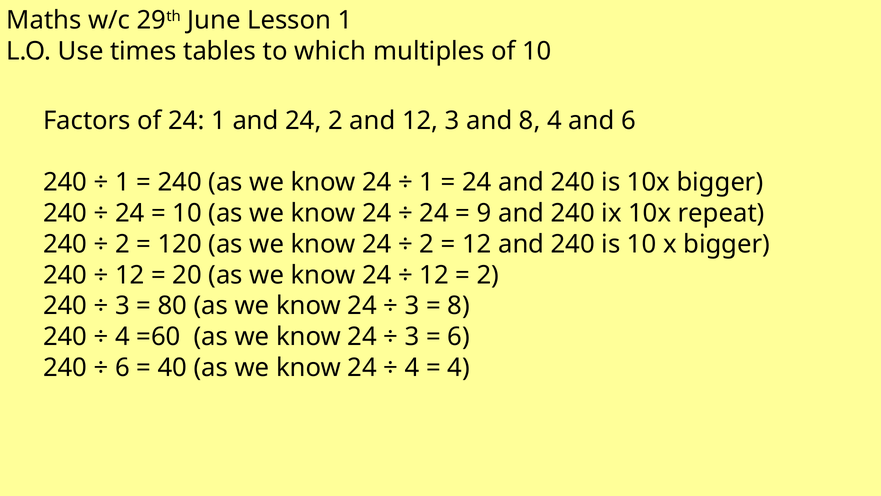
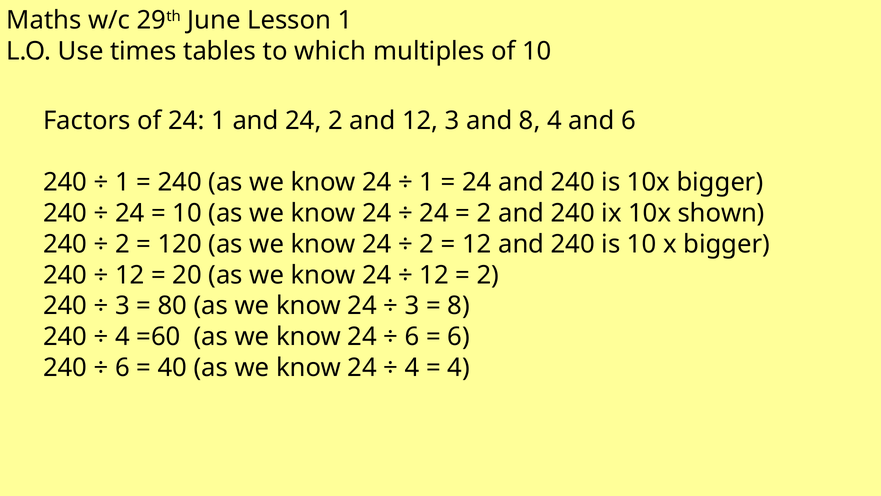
9: 9 -> 2 (484, 213)
repeat: repeat -> shown (721, 213)
3: 3 -> 6 (412, 336)
